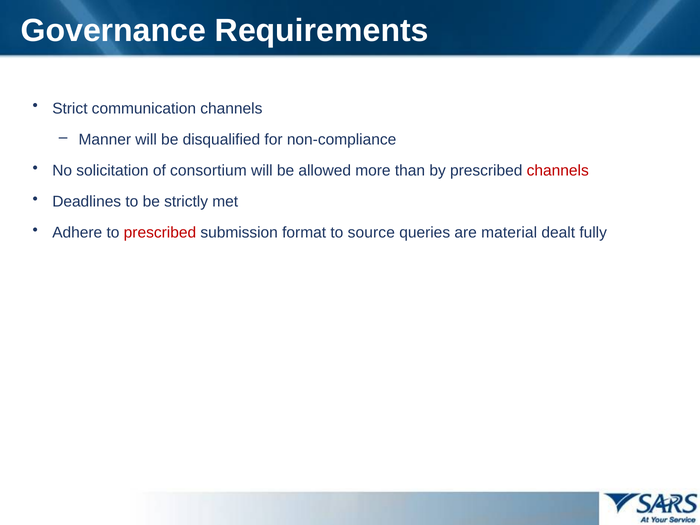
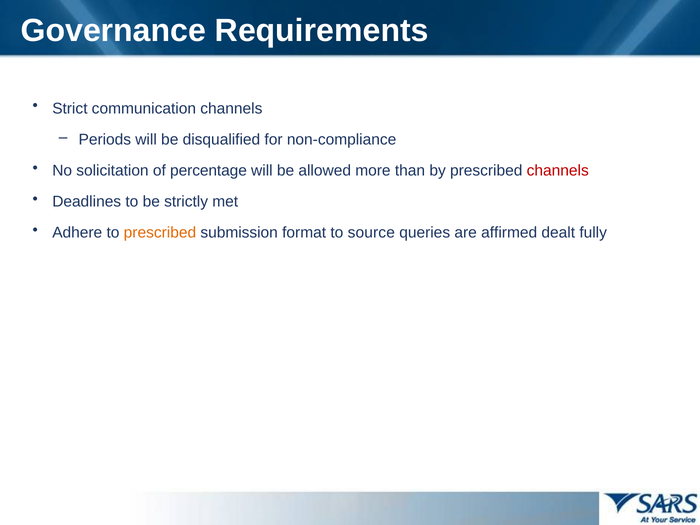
Manner: Manner -> Periods (105, 140)
consortium: consortium -> percentage (209, 171)
prescribed colour: red -> orange (160, 233)
material: material -> affirmed (509, 233)
